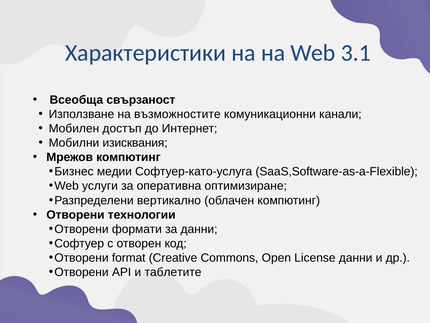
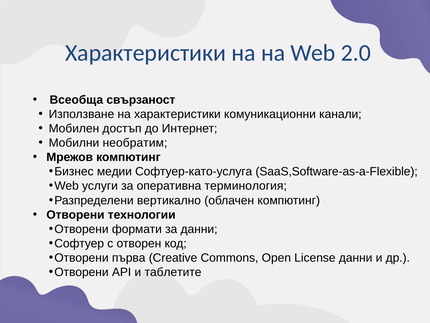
3.1: 3.1 -> 2.0 (356, 53)
на възможностите: възможностите -> характеристики (177, 114)
изисквания: изисквания -> необратим (135, 143)
оптимизиране: оптимизиране -> терминология (246, 186)
format: format -> първа (129, 257)
